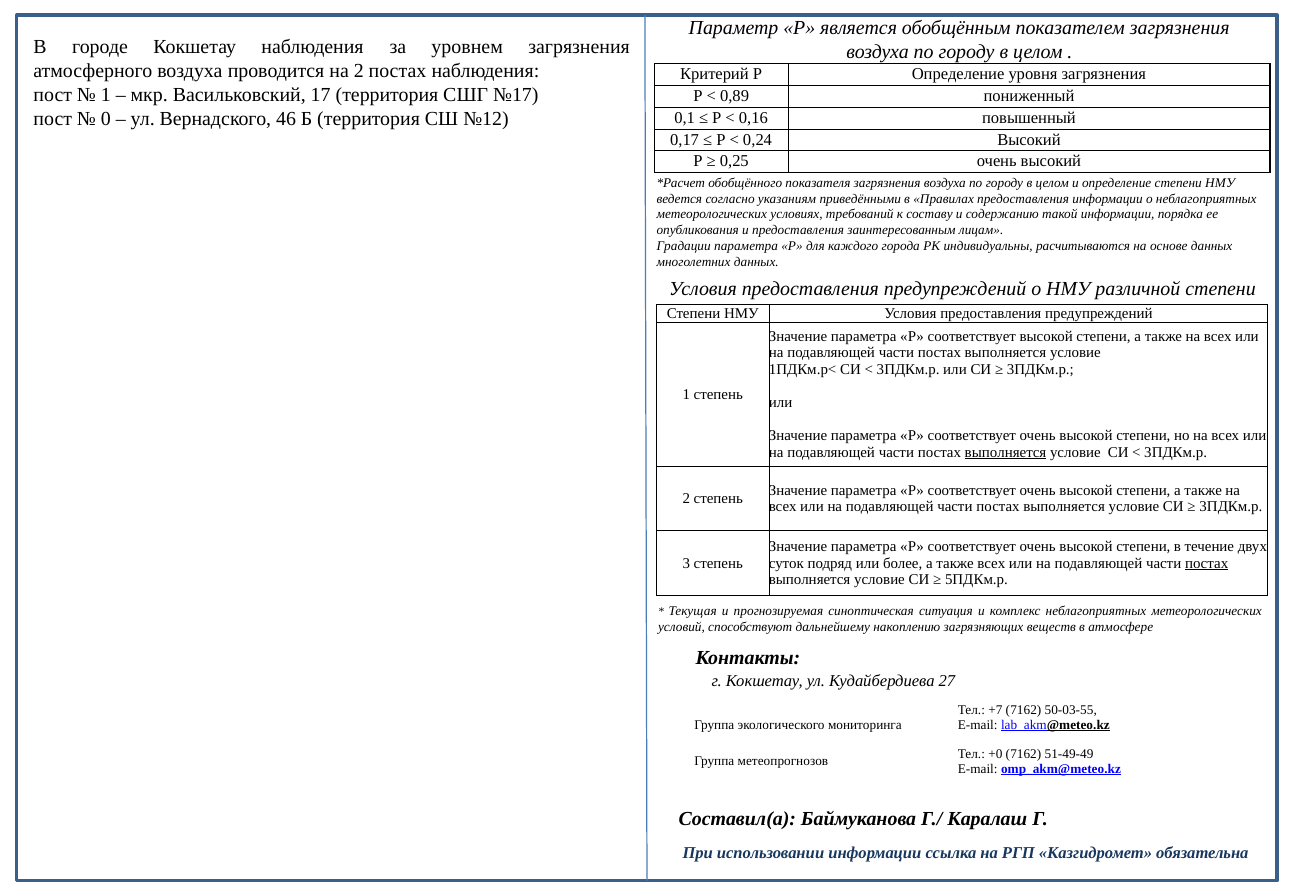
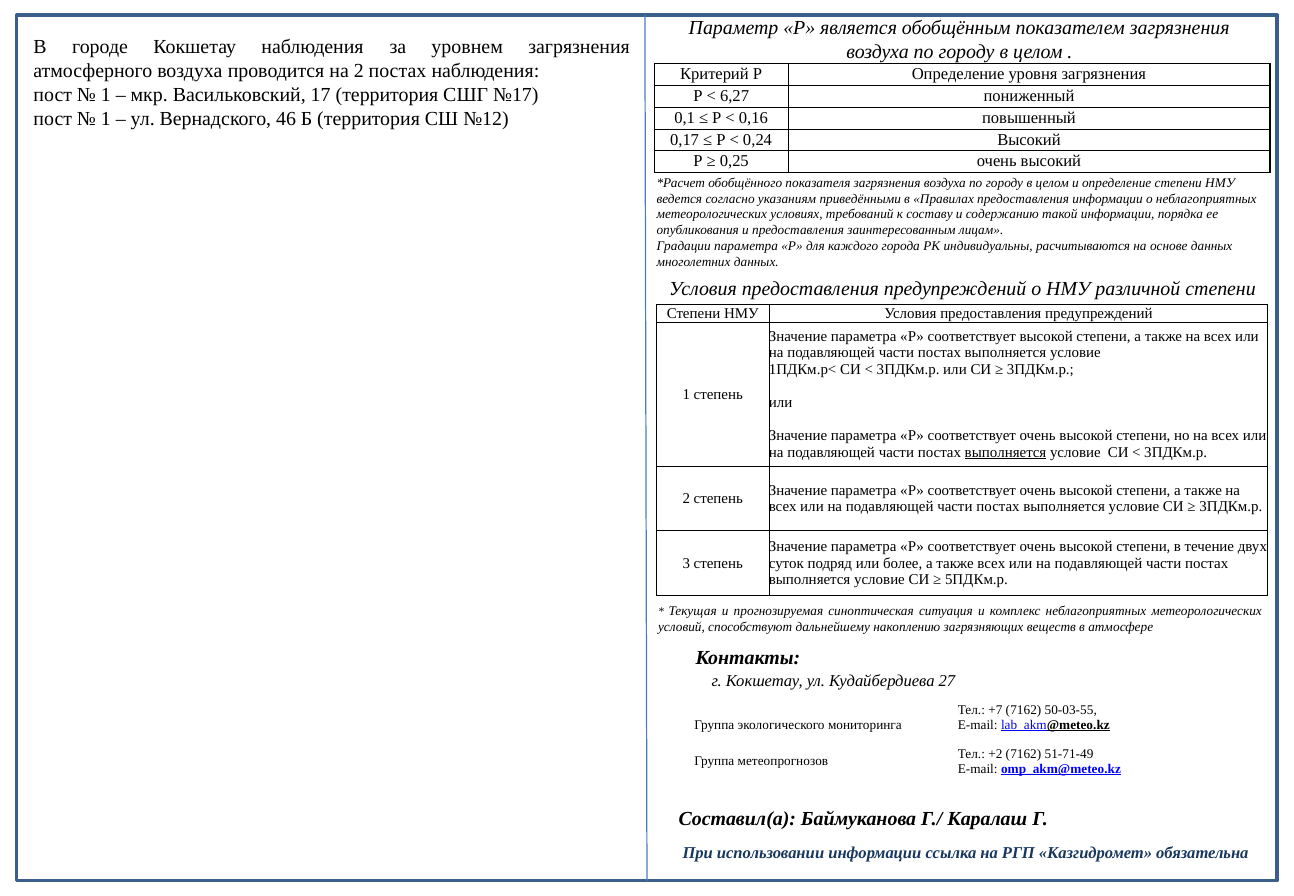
0,89: 0,89 -> 6,27 (735, 96)
0: 0 -> 1 (106, 119)
постах underline: present -> none (1207, 563)
+0: +0 -> +2 (995, 754)
51-49-49: 51-49-49 -> 51-71-49 (1069, 754)
